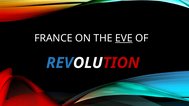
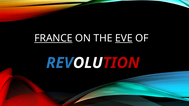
FRANCE underline: none -> present (53, 38)
